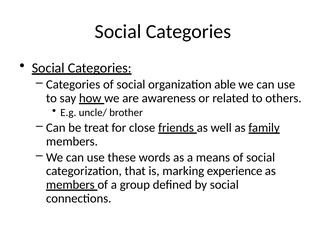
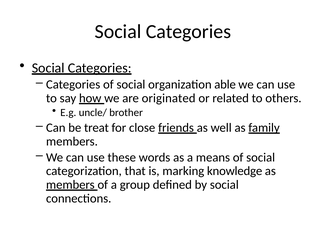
awareness: awareness -> originated (169, 98)
experience: experience -> knowledge (235, 171)
